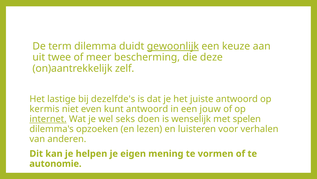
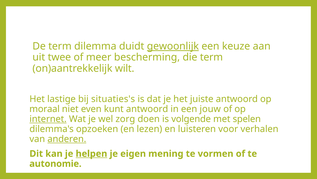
die deze: deze -> term (211, 57)
zelf: zelf -> wilt (125, 68)
dezelfde's: dezelfde's -> situaties's (113, 99)
kermis: kermis -> moraal (45, 109)
seks: seks -> zorg (125, 119)
wenselijk: wenselijk -> volgende (191, 119)
anderen underline: none -> present (67, 139)
helpen underline: none -> present (91, 153)
